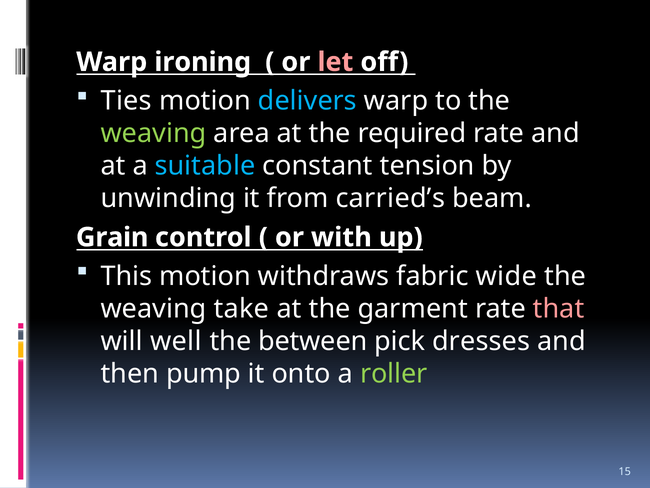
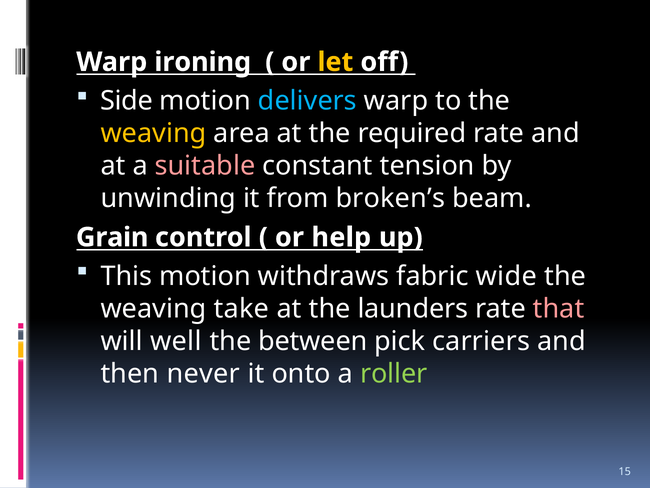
let colour: pink -> yellow (335, 62)
Ties: Ties -> Side (127, 101)
weaving colour: light green -> yellow (154, 133)
suitable colour: light blue -> pink (205, 166)
carried’s: carried’s -> broken’s (390, 198)
with: with -> help (341, 237)
garment: garment -> launders (413, 308)
dresses: dresses -> carriers (481, 341)
pump: pump -> never (203, 373)
